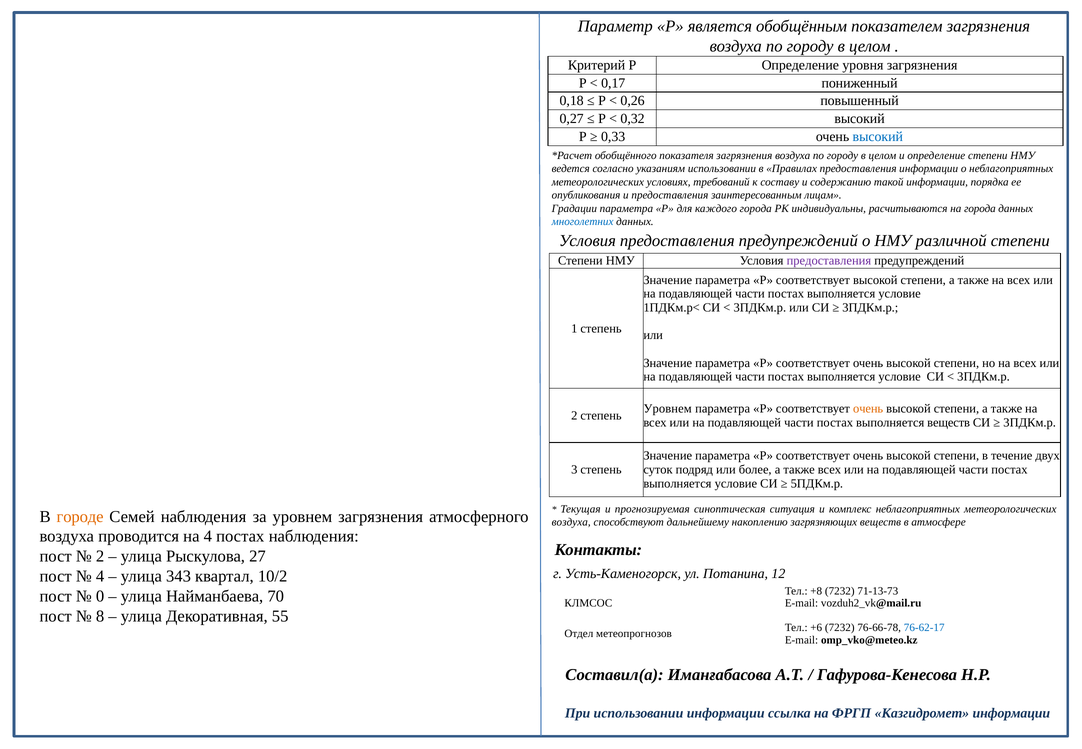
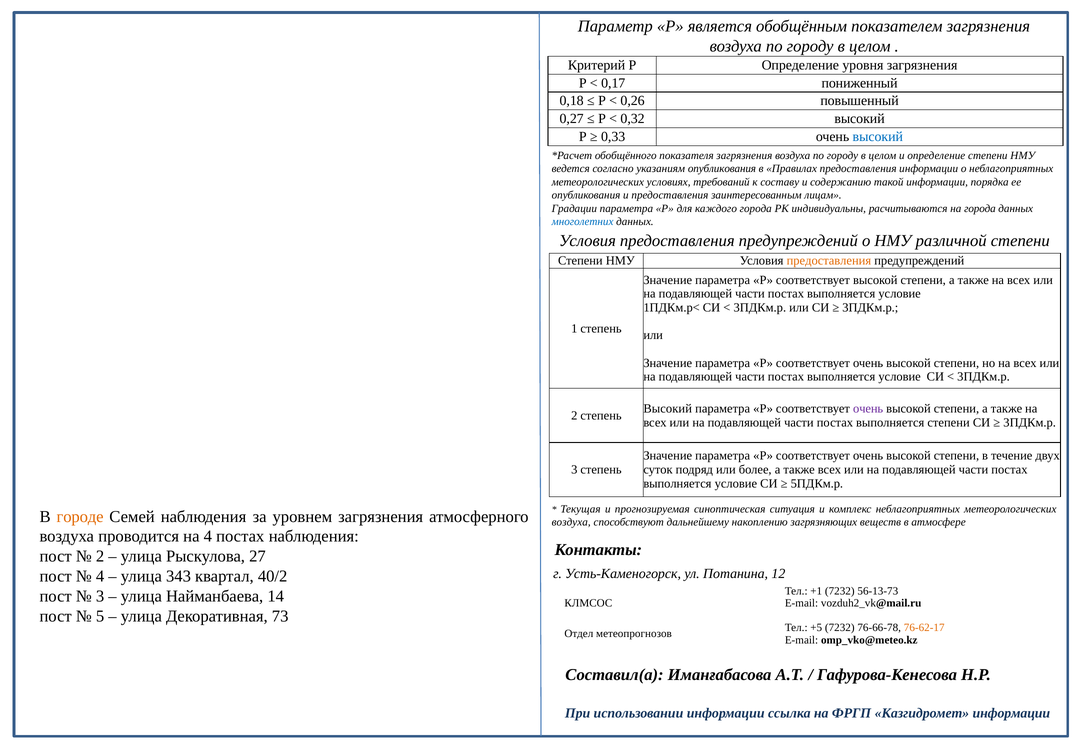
указаниям использовании: использовании -> опубликования (722, 169)
предоставления colour: purple -> orange (829, 261)
Уровнем: Уровнем -> Высокий (668, 409)
очень colour: orange -> purple (868, 409)
выполняется веществ: веществ -> степени (949, 423)
10/2: 10/2 -> 40/2 (273, 577)
+8: +8 -> +1 (816, 591)
71-13-73: 71-13-73 -> 56-13-73 (878, 591)
0: 0 -> 3 (100, 596)
70: 70 -> 14 (276, 596)
8: 8 -> 5 (100, 616)
55: 55 -> 73 (280, 616)
+6: +6 -> +5 (816, 628)
76-62-17 colour: blue -> orange (924, 628)
